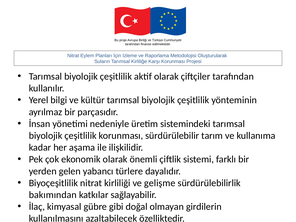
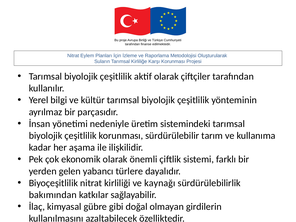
gelişme: gelişme -> kaynağı (160, 183)
